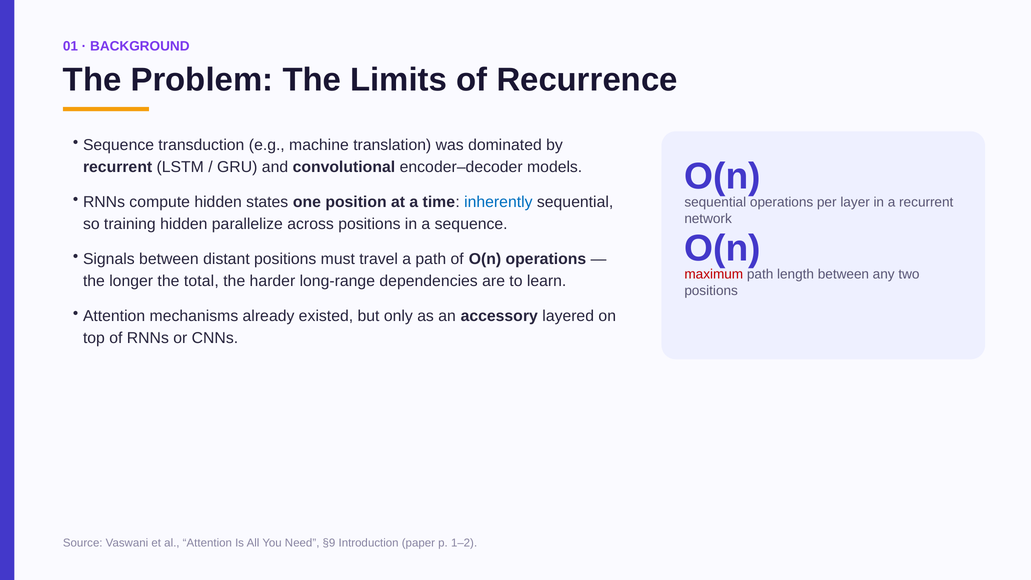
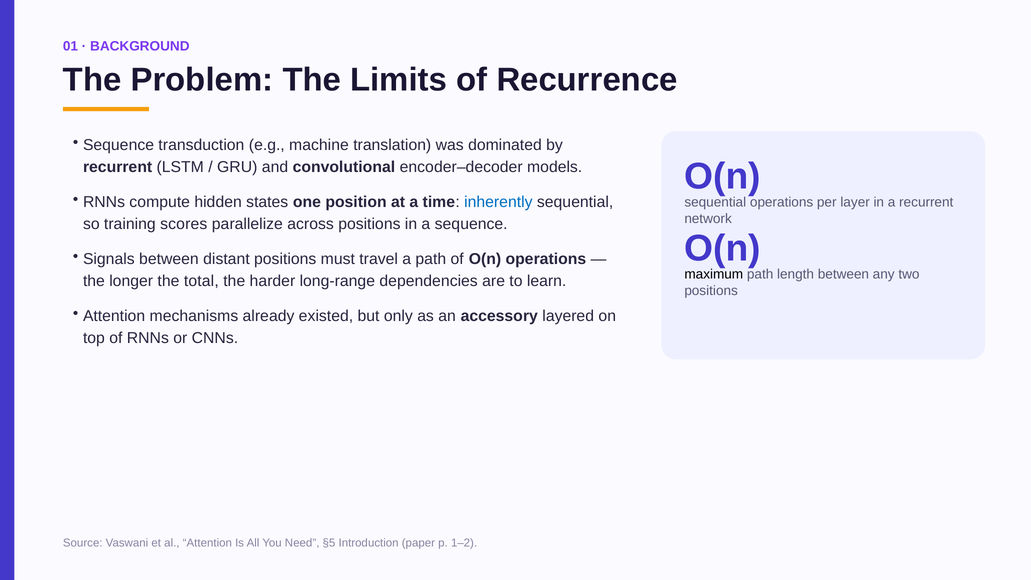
training hidden: hidden -> scores (184, 224)
maximum colour: red -> black (714, 274)
§9: §9 -> §5 (329, 543)
